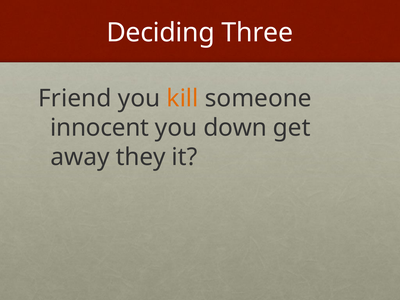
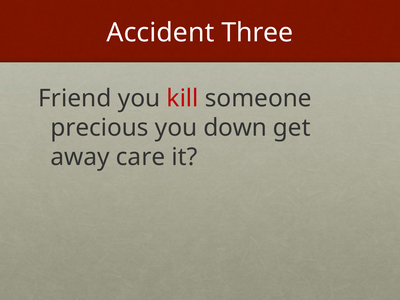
Deciding: Deciding -> Accident (160, 33)
kill colour: orange -> red (183, 98)
innocent: innocent -> precious (100, 128)
they: they -> care (141, 157)
